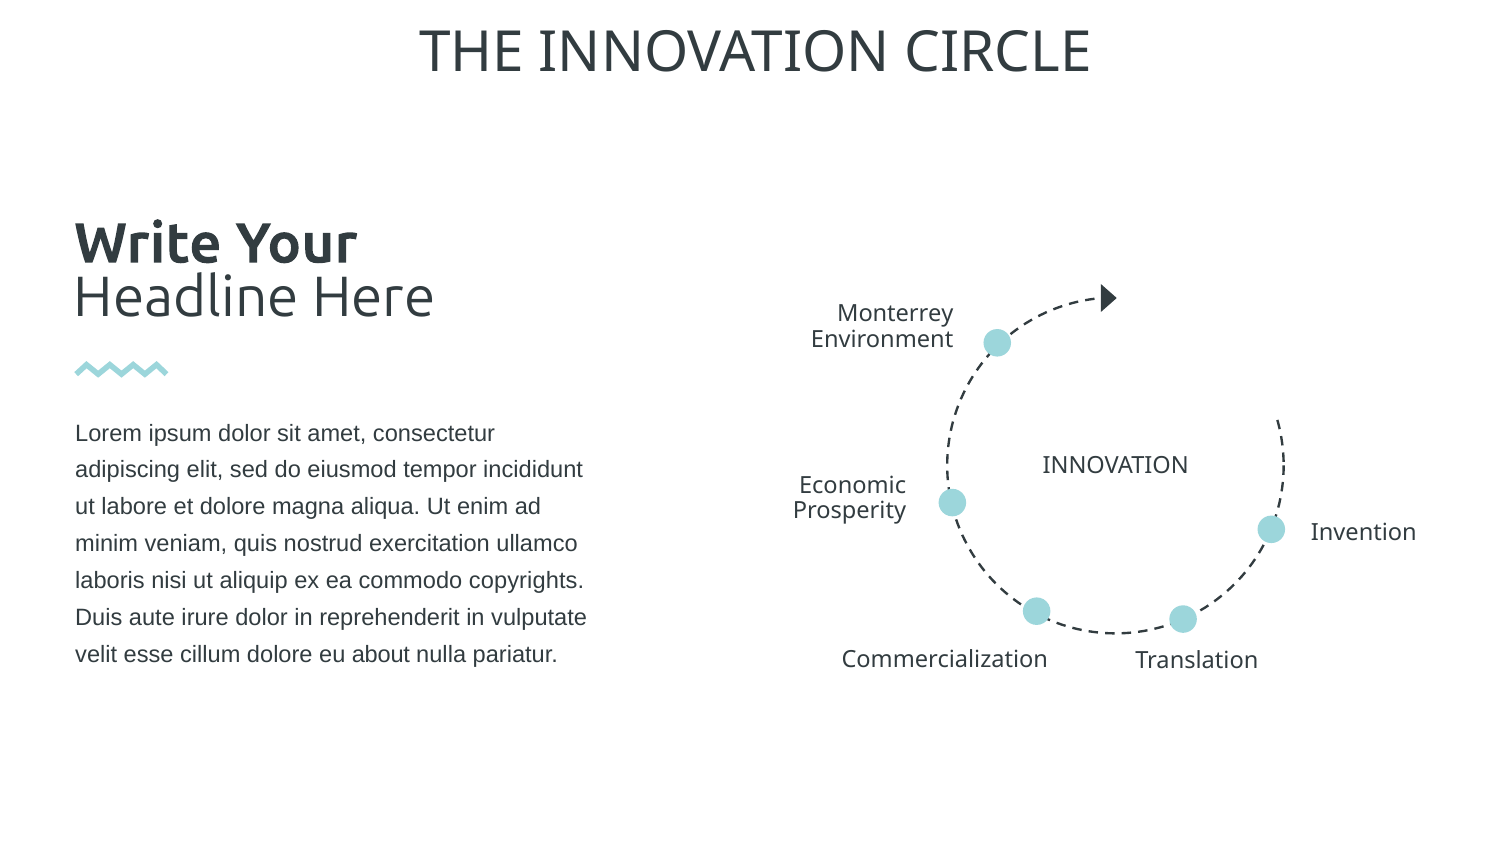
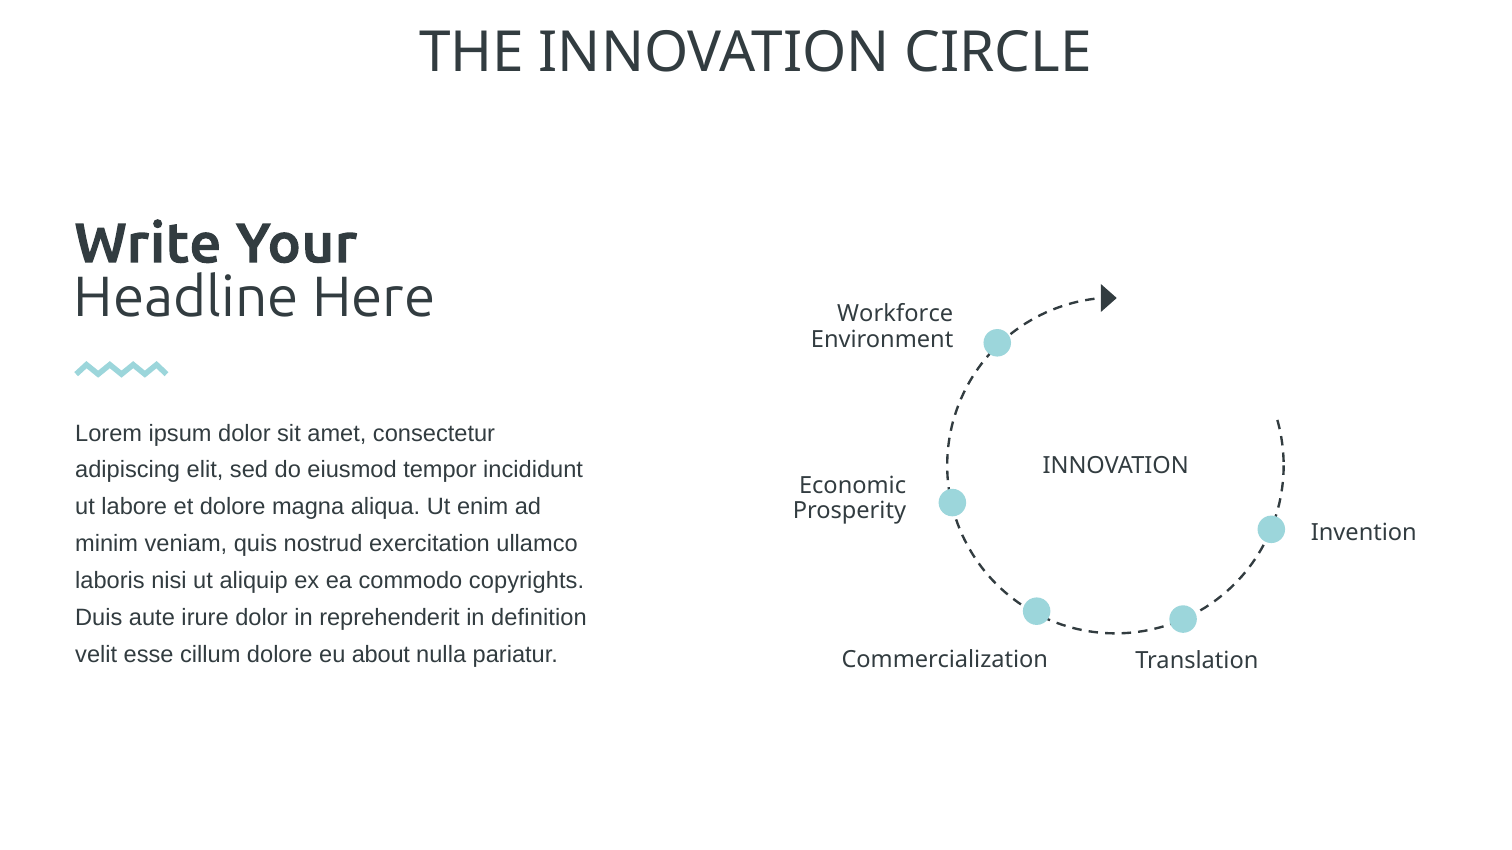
Monterrey: Monterrey -> Workforce (895, 314)
vulputate: vulputate -> definition (539, 618)
